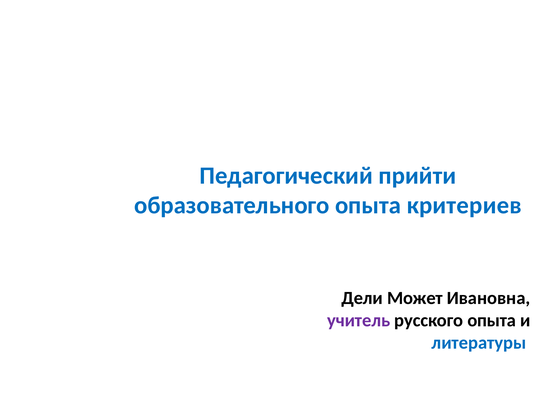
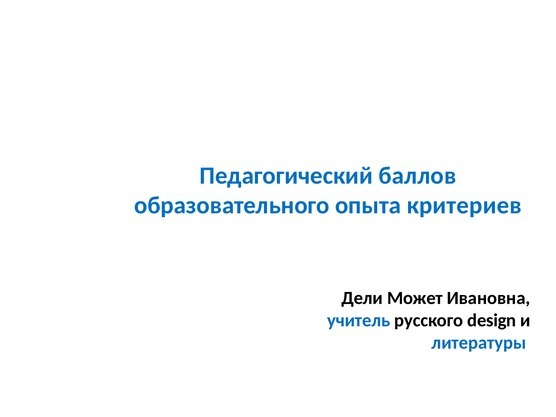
прийти: прийти -> баллов (417, 176)
учитель colour: purple -> blue (359, 320)
русского опыта: опыта -> design (492, 320)
